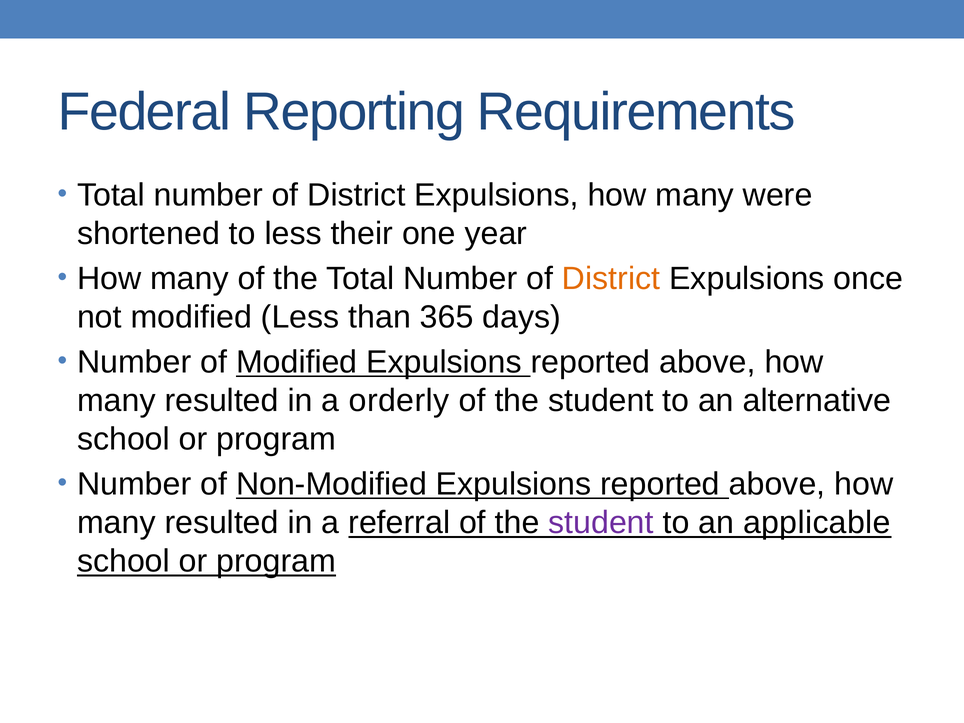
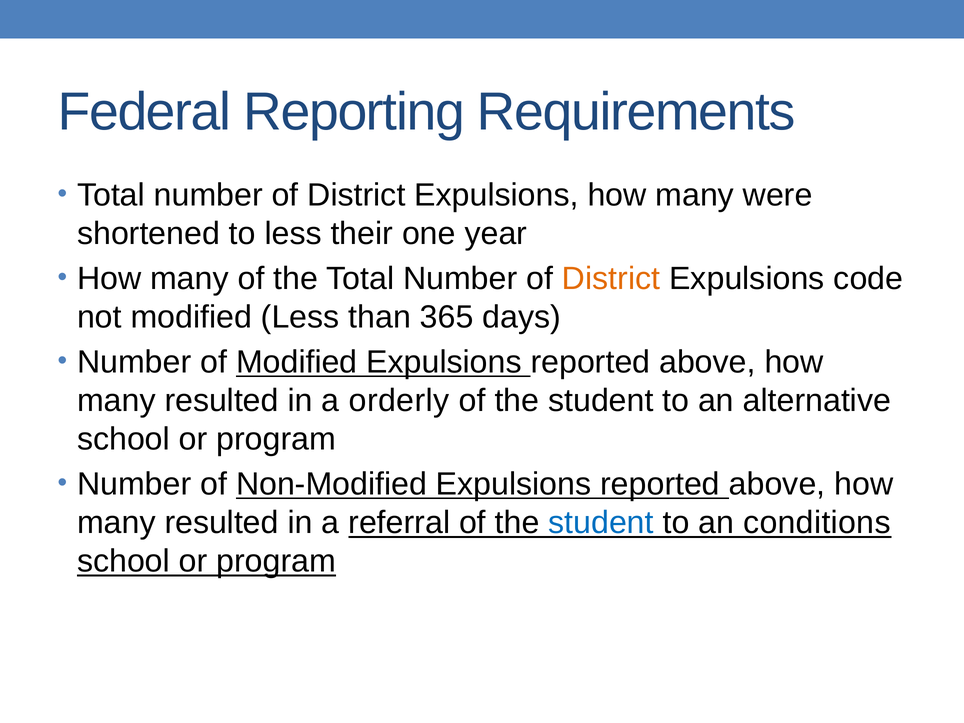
once: once -> code (868, 279)
student colour: purple -> blue (601, 523)
applicable: applicable -> conditions (817, 523)
